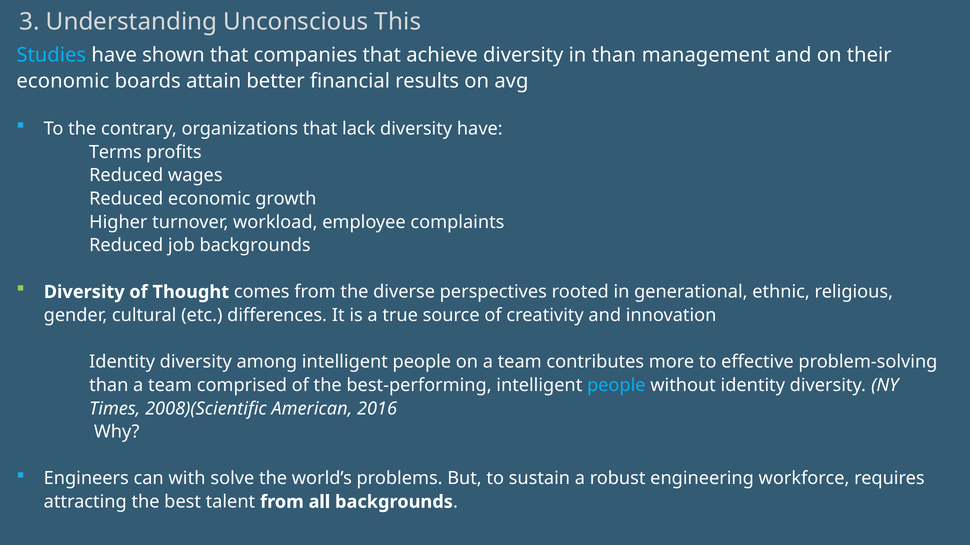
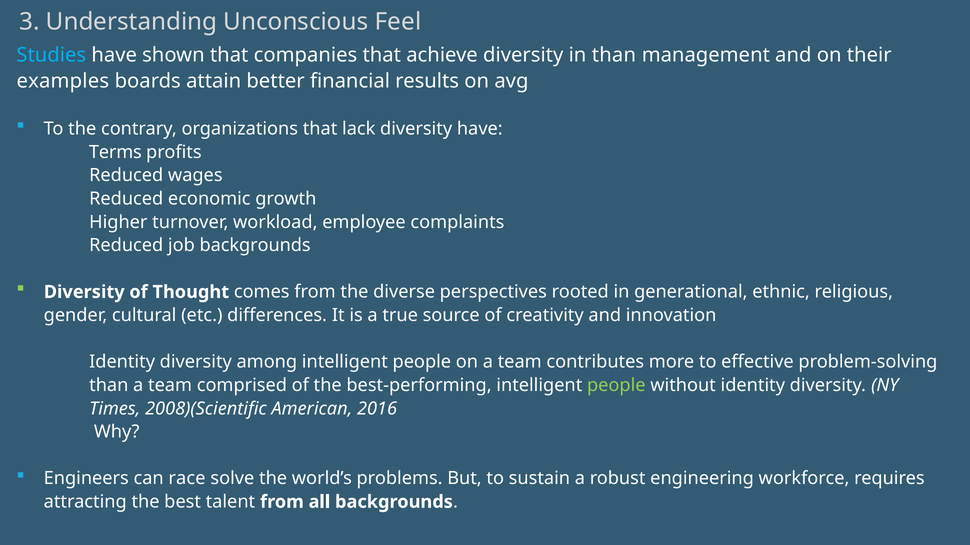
This: This -> Feel (398, 22)
economic: economic -> examples (63, 81)
people colour: light blue -> light green (616, 386)
with: with -> race (187, 479)
